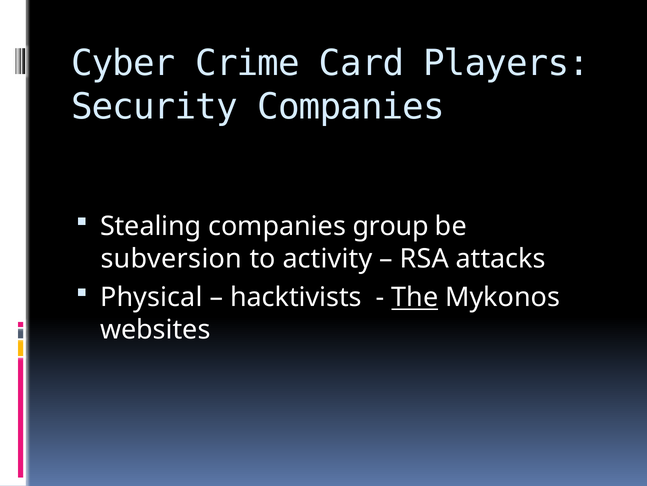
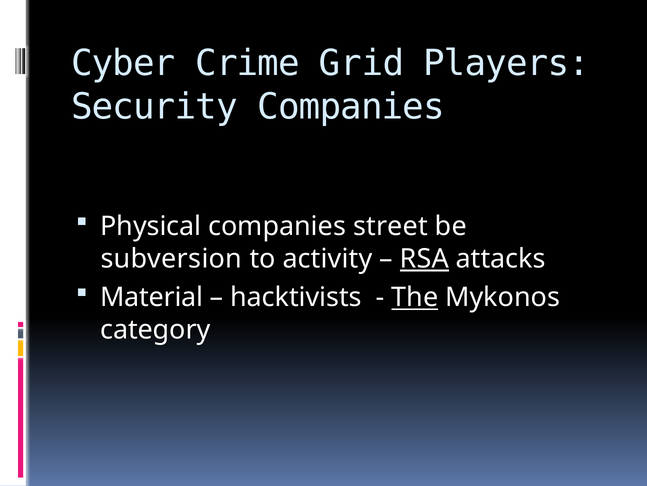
Card: Card -> Grid (362, 63)
Stealing: Stealing -> Physical (151, 226)
group: group -> street (390, 226)
RSA underline: none -> present (424, 258)
Physical: Physical -> Material (152, 297)
websites: websites -> category (155, 329)
